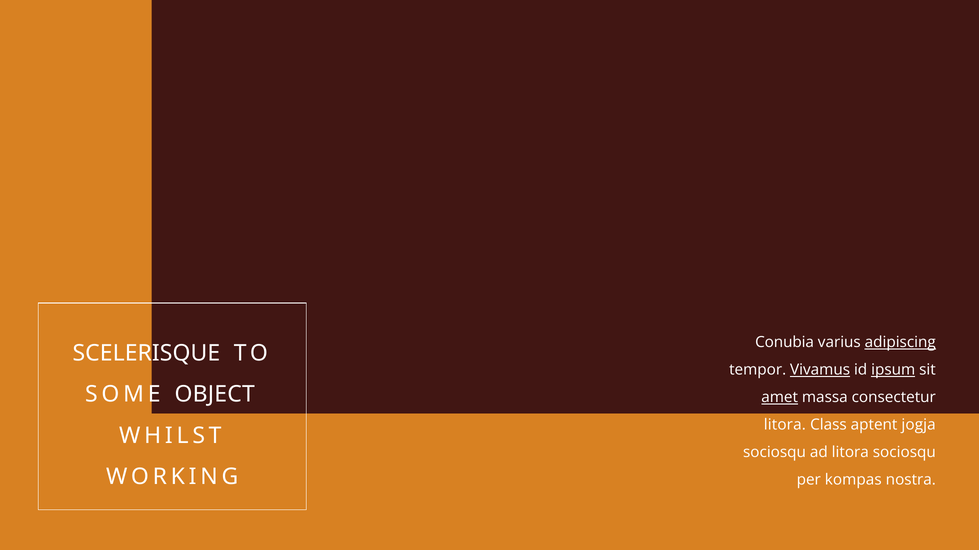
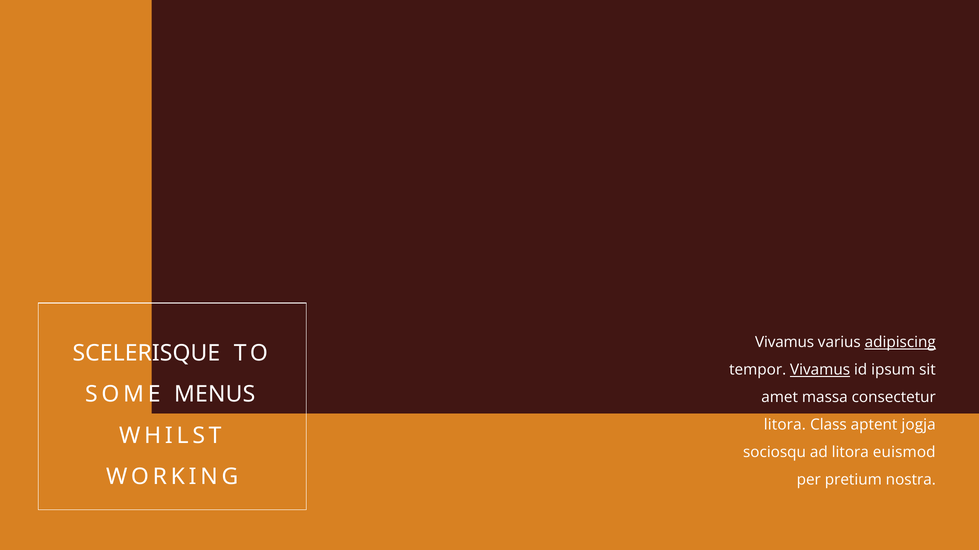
Conubia: Conubia -> Vivamus (785, 343)
ipsum underline: present -> none (893, 370)
OBJECT: OBJECT -> MENUS (215, 395)
amet underline: present -> none (780, 398)
litora sociosqu: sociosqu -> euismod (904, 453)
kompas: kompas -> pretium (853, 481)
